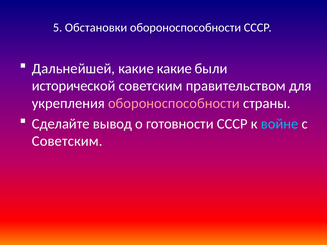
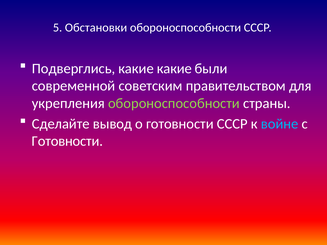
Дальнейшей: Дальнейшей -> Подверглись (74, 69)
исторической: исторической -> современной (74, 86)
обороноспособности colour: pink -> light green (174, 103)
Советским: Советским -> Готовности (67, 141)
